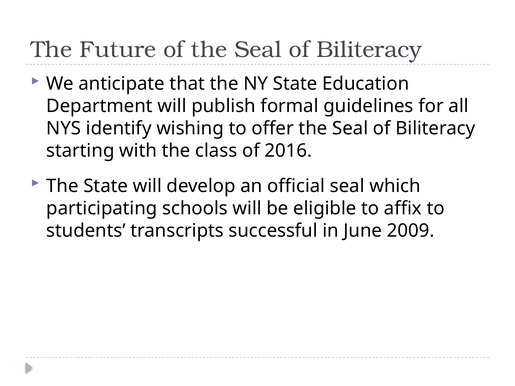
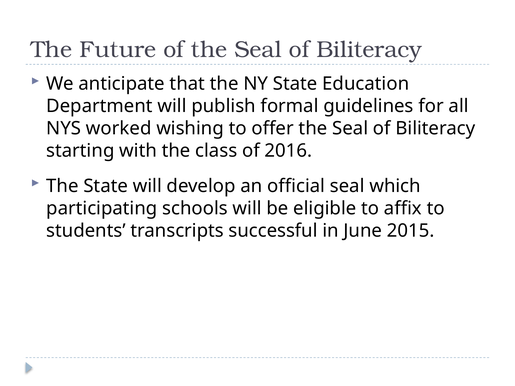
identify: identify -> worked (119, 128)
2009: 2009 -> 2015 (411, 231)
